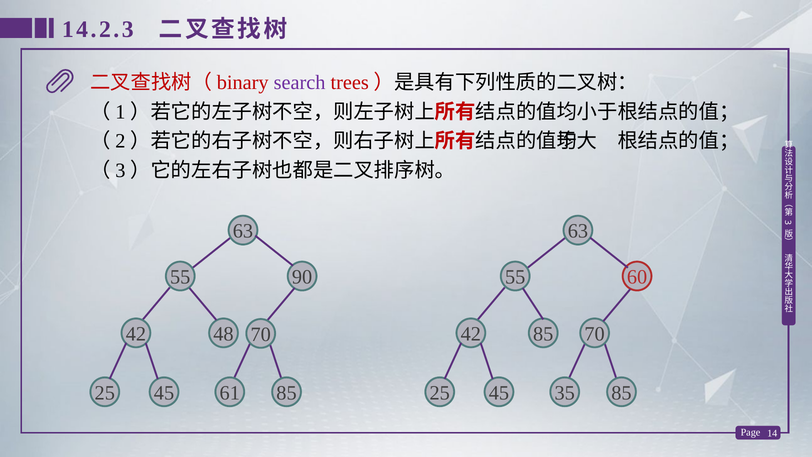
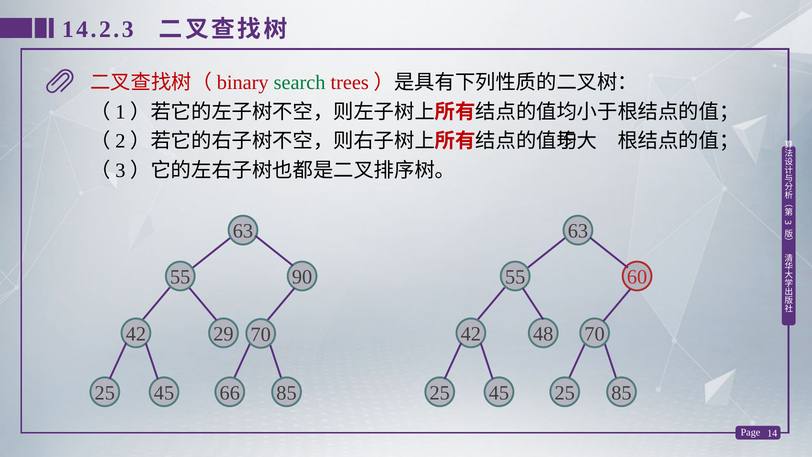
search colour: purple -> green (300, 83)
48: 48 -> 29 (223, 334)
42 85: 85 -> 48 (543, 334)
61: 61 -> 66 (230, 393)
45 35: 35 -> 25 (565, 393)
